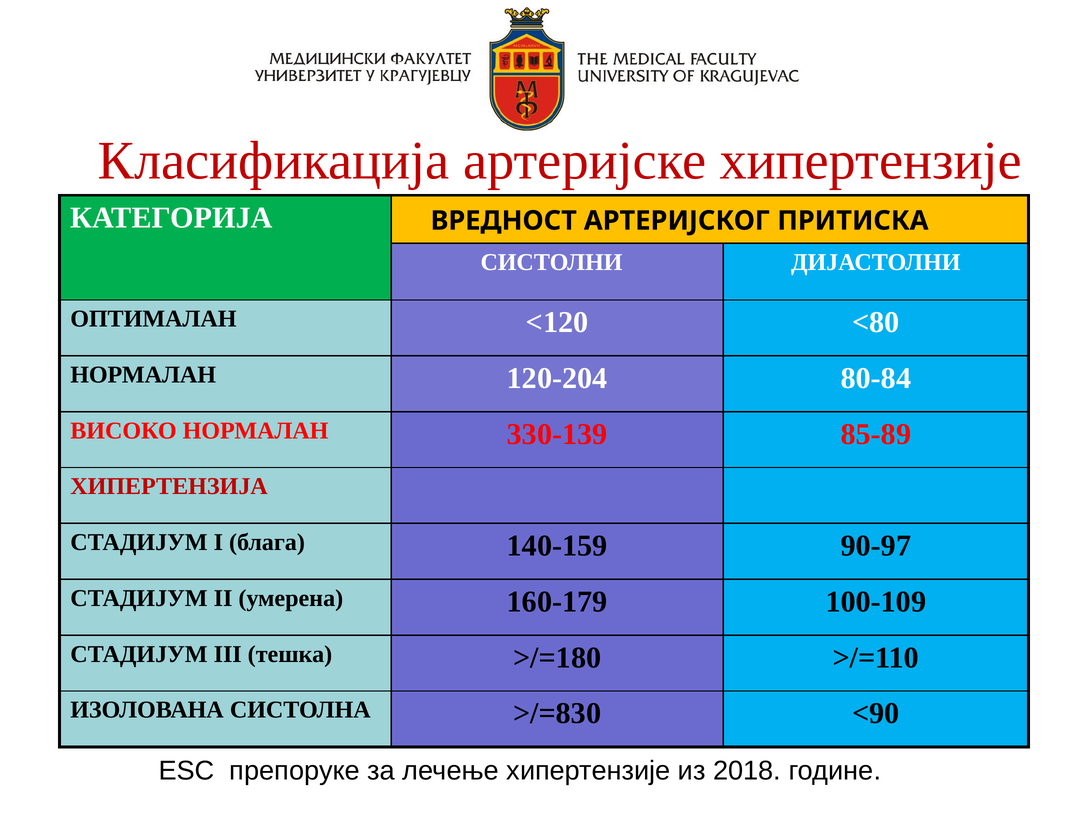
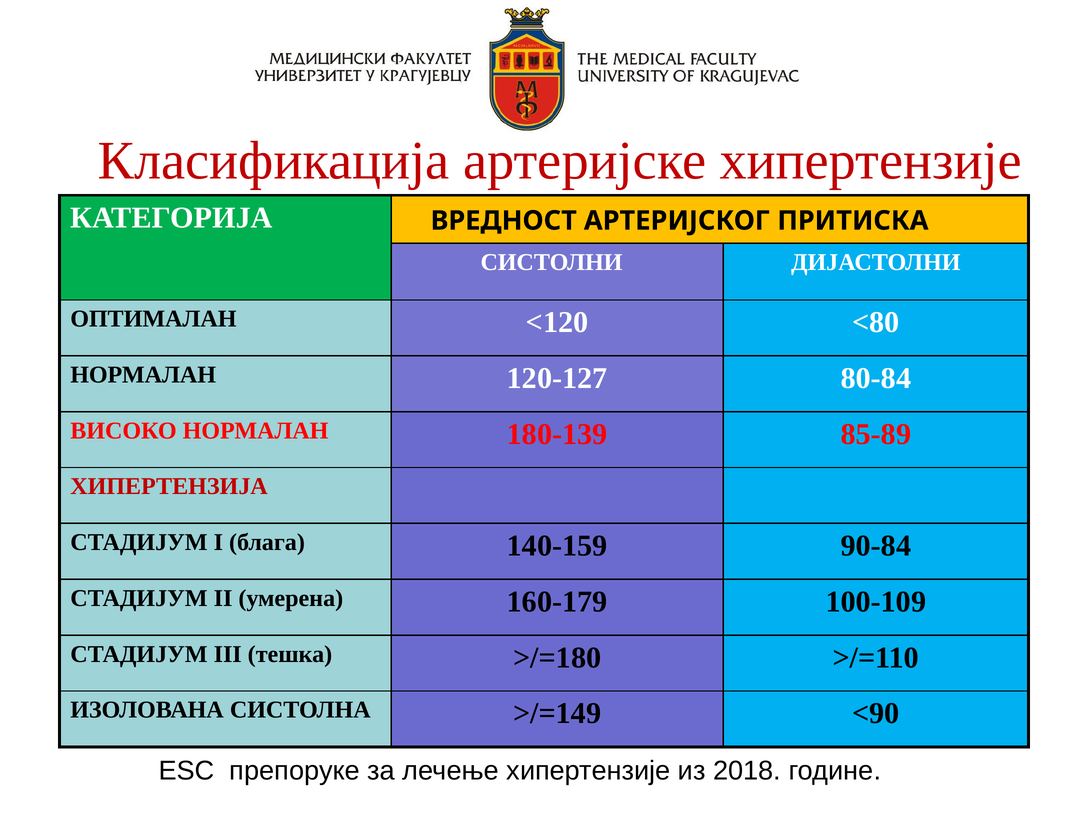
120-204: 120-204 -> 120-127 (557, 378)
330-139: 330-139 -> 180-139 (557, 434)
90-97: 90-97 -> 90-84 (876, 546)
>/=830: >/=830 -> >/=149 (557, 714)
